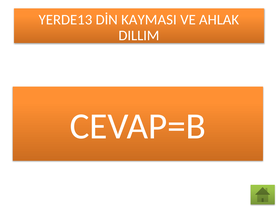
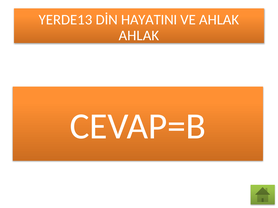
KAYMASI: KAYMASI -> HAYATINI (149, 20)
DILLIM: DILLIM -> AHLAK (139, 36)
